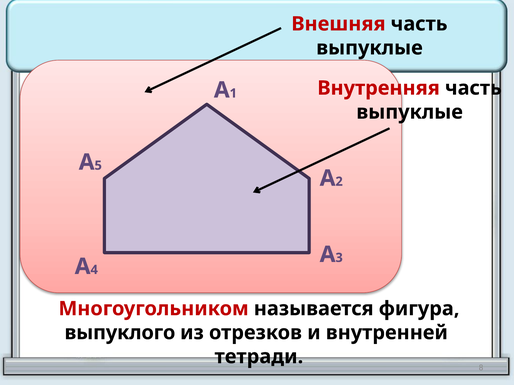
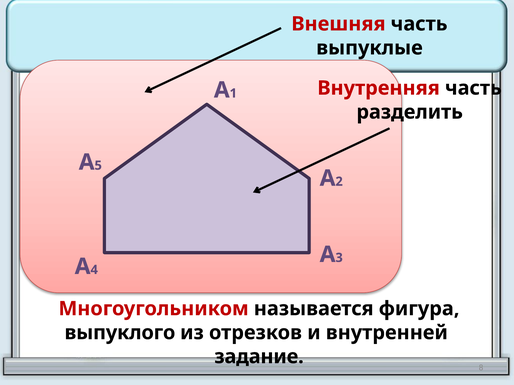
выпуклые: выпуклые -> разделить (410, 112)
тетради: тетради -> задание (259, 357)
